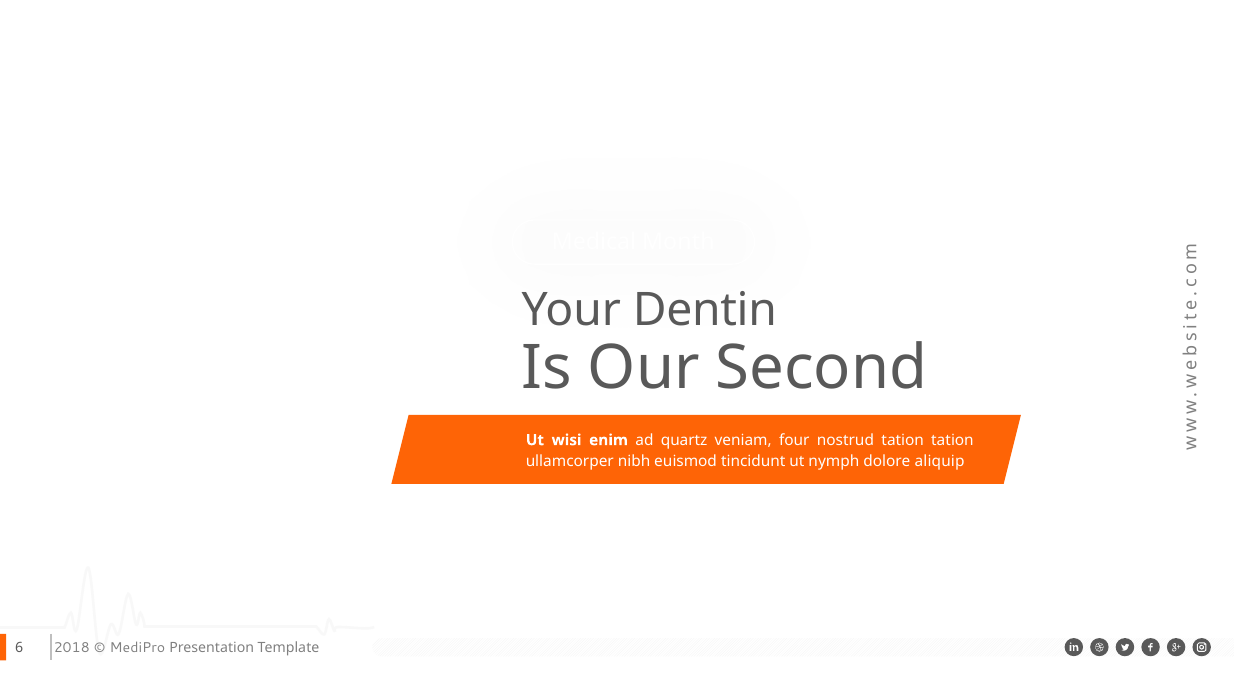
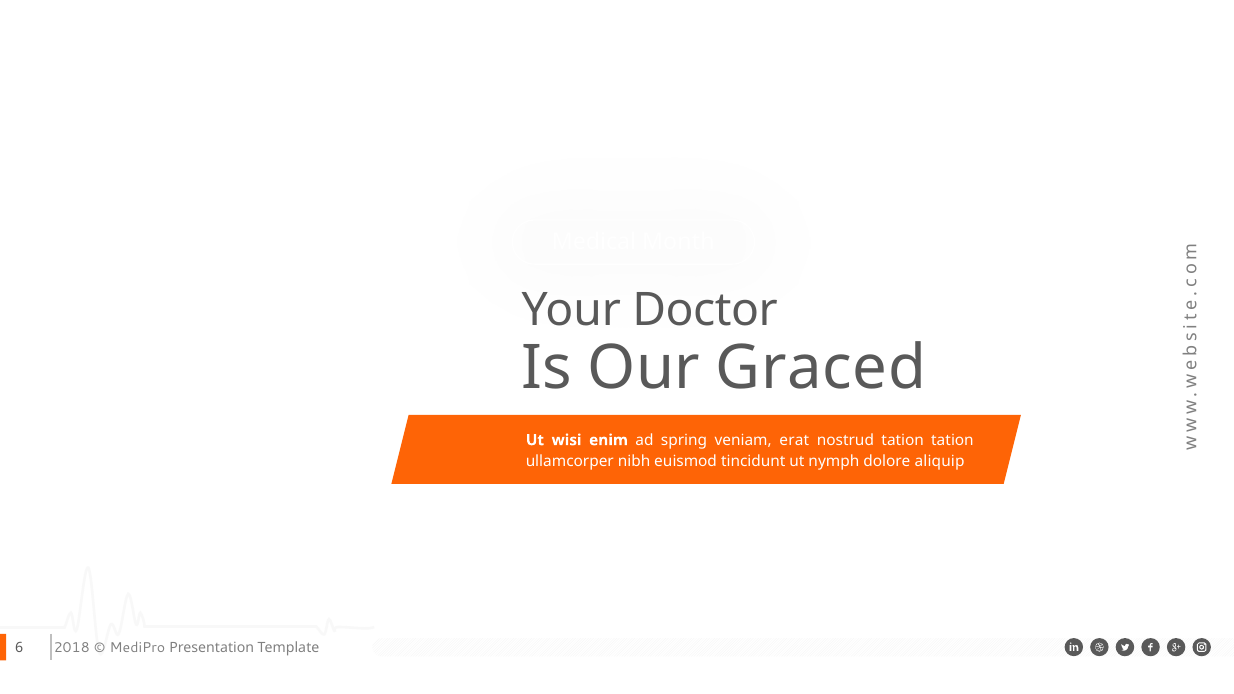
Dentin: Dentin -> Doctor (705, 311)
Second: Second -> Graced (821, 368)
quartz: quartz -> spring (684, 440)
four: four -> erat (794, 440)
